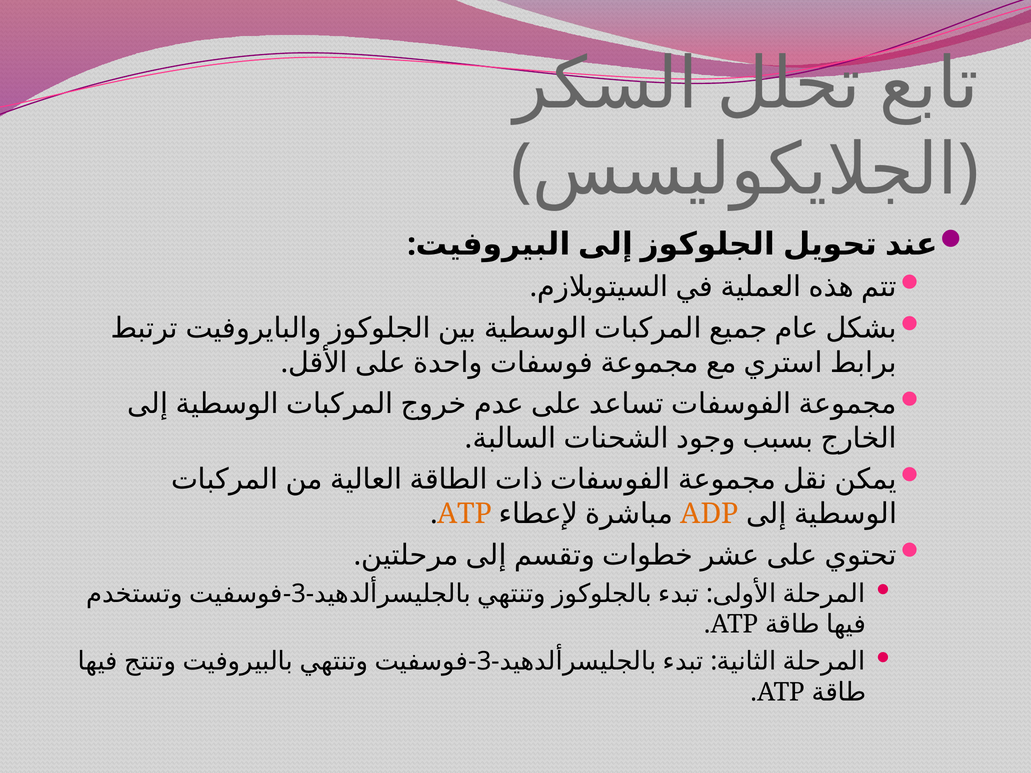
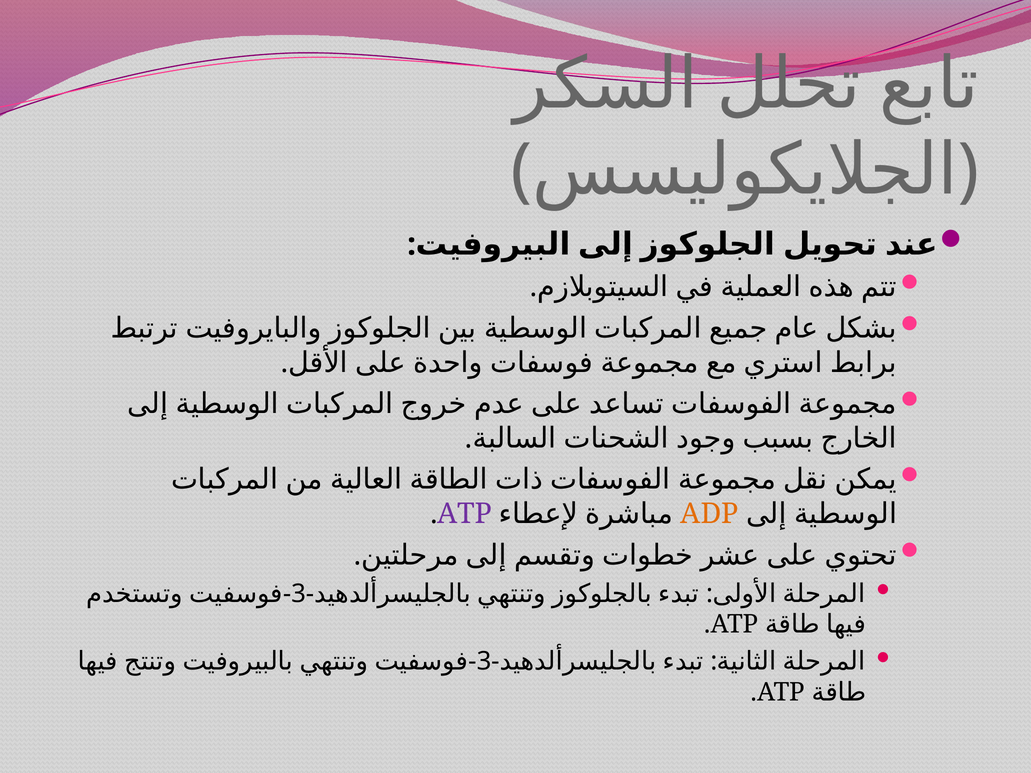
ATP colour: orange -> purple (465, 514)
